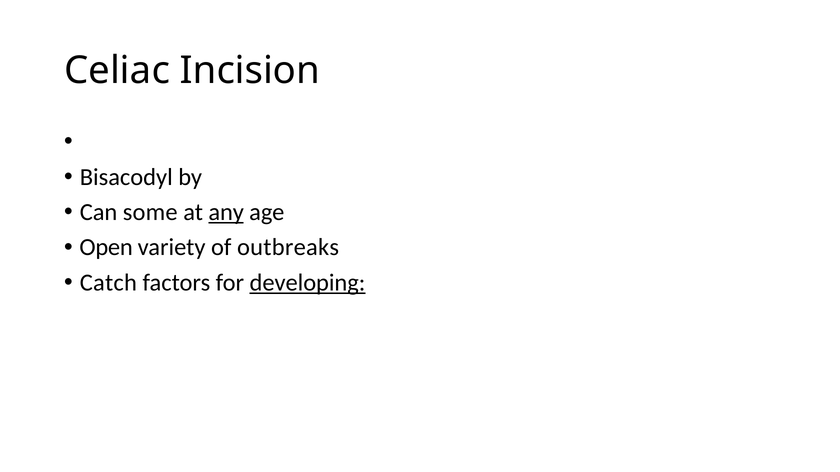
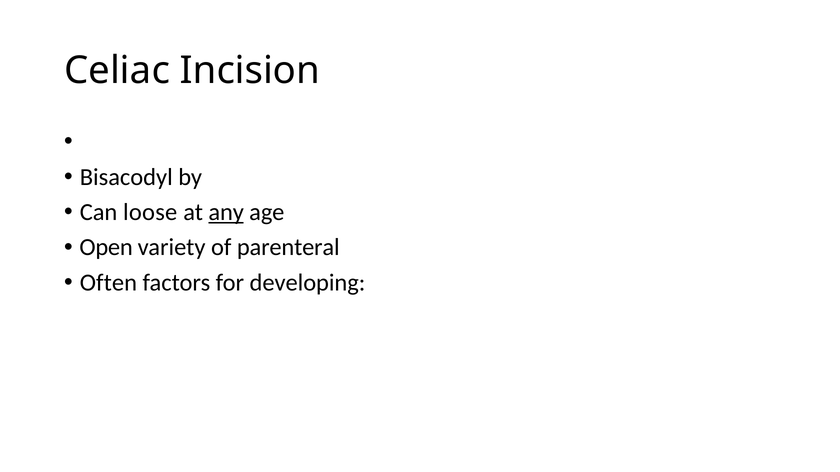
some: some -> loose (150, 212)
outbreaks: outbreaks -> parenteral (288, 248)
Catch: Catch -> Often (108, 283)
developing underline: present -> none (307, 283)
